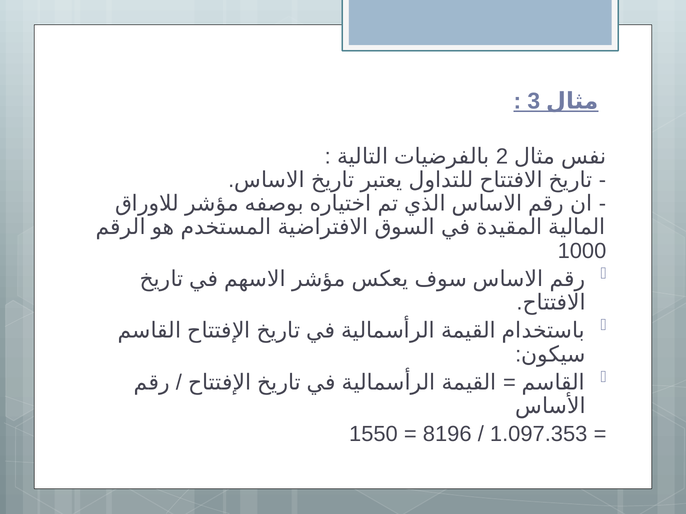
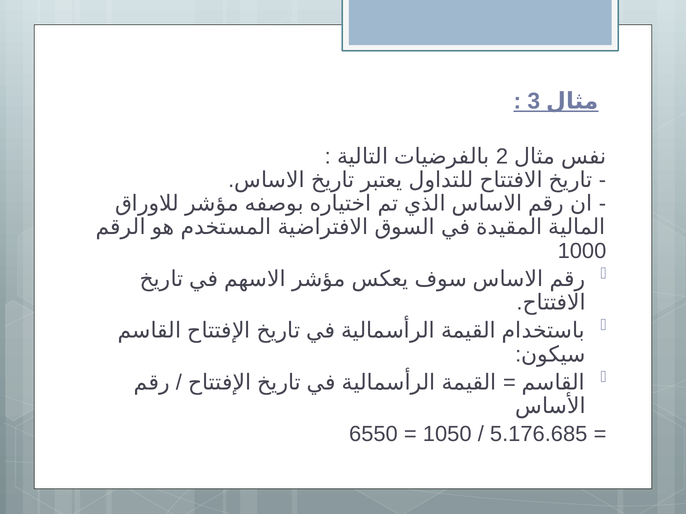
1550: 1550 -> 6550 (373, 434)
8196: 8196 -> 1050 (447, 434)
1.097.353: 1.097.353 -> 5.176.685 (539, 434)
